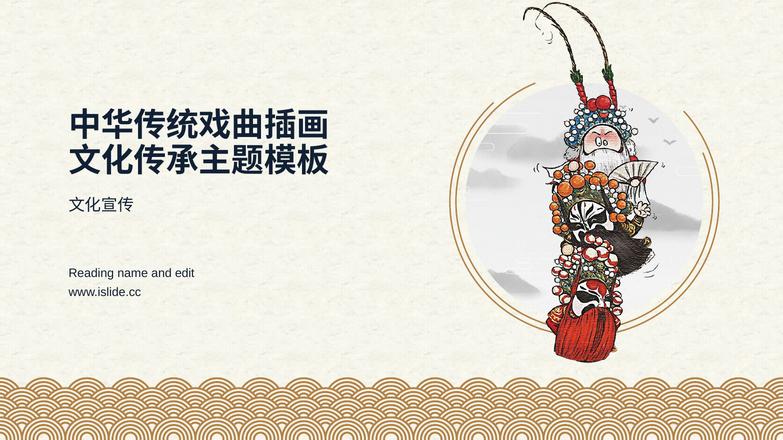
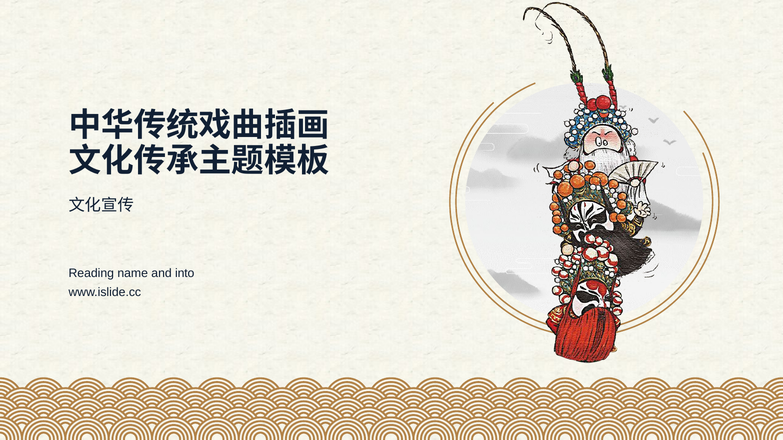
edit: edit -> into (185, 273)
